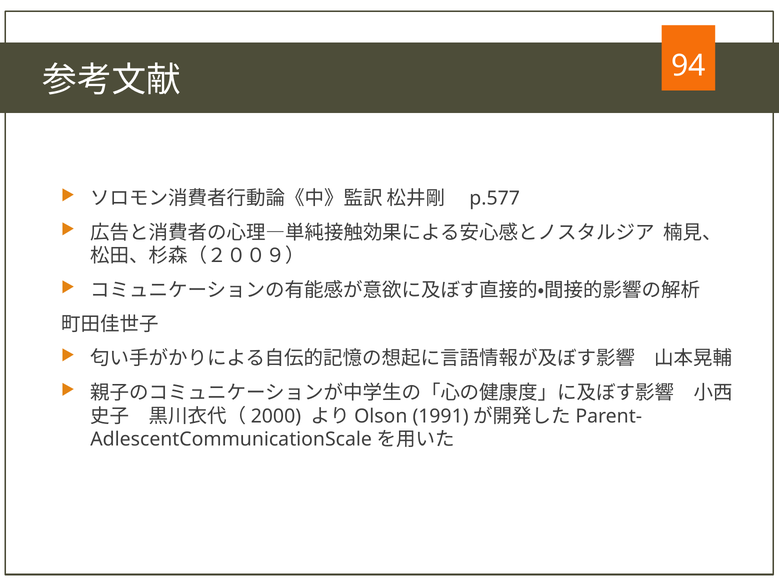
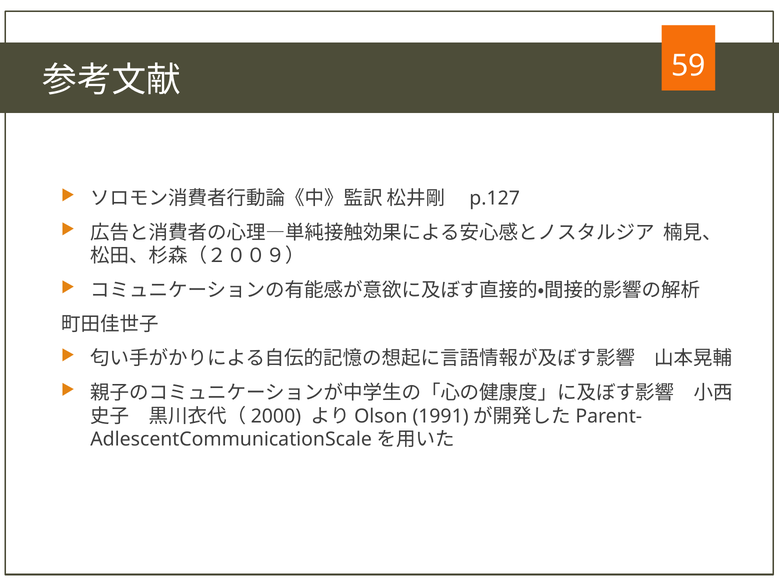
94: 94 -> 59 (688, 66)
p.577: p.577 -> p.127 (495, 199)
